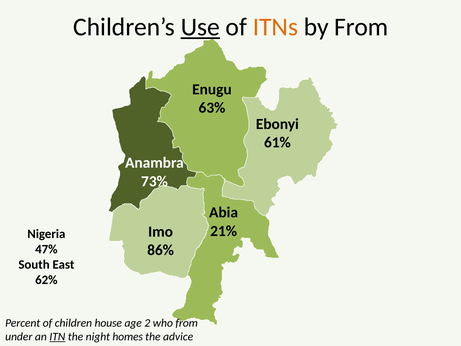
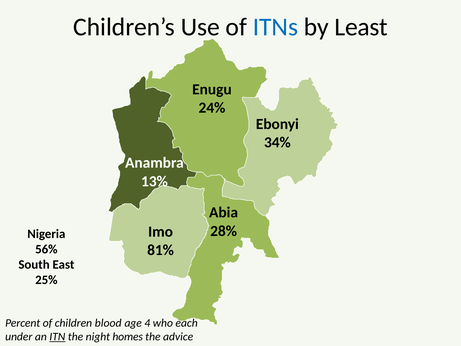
Use underline: present -> none (200, 27)
ITNs colour: orange -> blue (275, 27)
by From: From -> Least (361, 27)
63%: 63% -> 24% (212, 108)
61%: 61% -> 34% (277, 142)
73%: 73% -> 13% (154, 181)
21%: 21% -> 28% (224, 231)
86%: 86% -> 81% (161, 250)
47%: 47% -> 56% (46, 249)
62%: 62% -> 25% (46, 280)
house: house -> blood (108, 323)
2: 2 -> 4 (147, 323)
who from: from -> each (187, 323)
